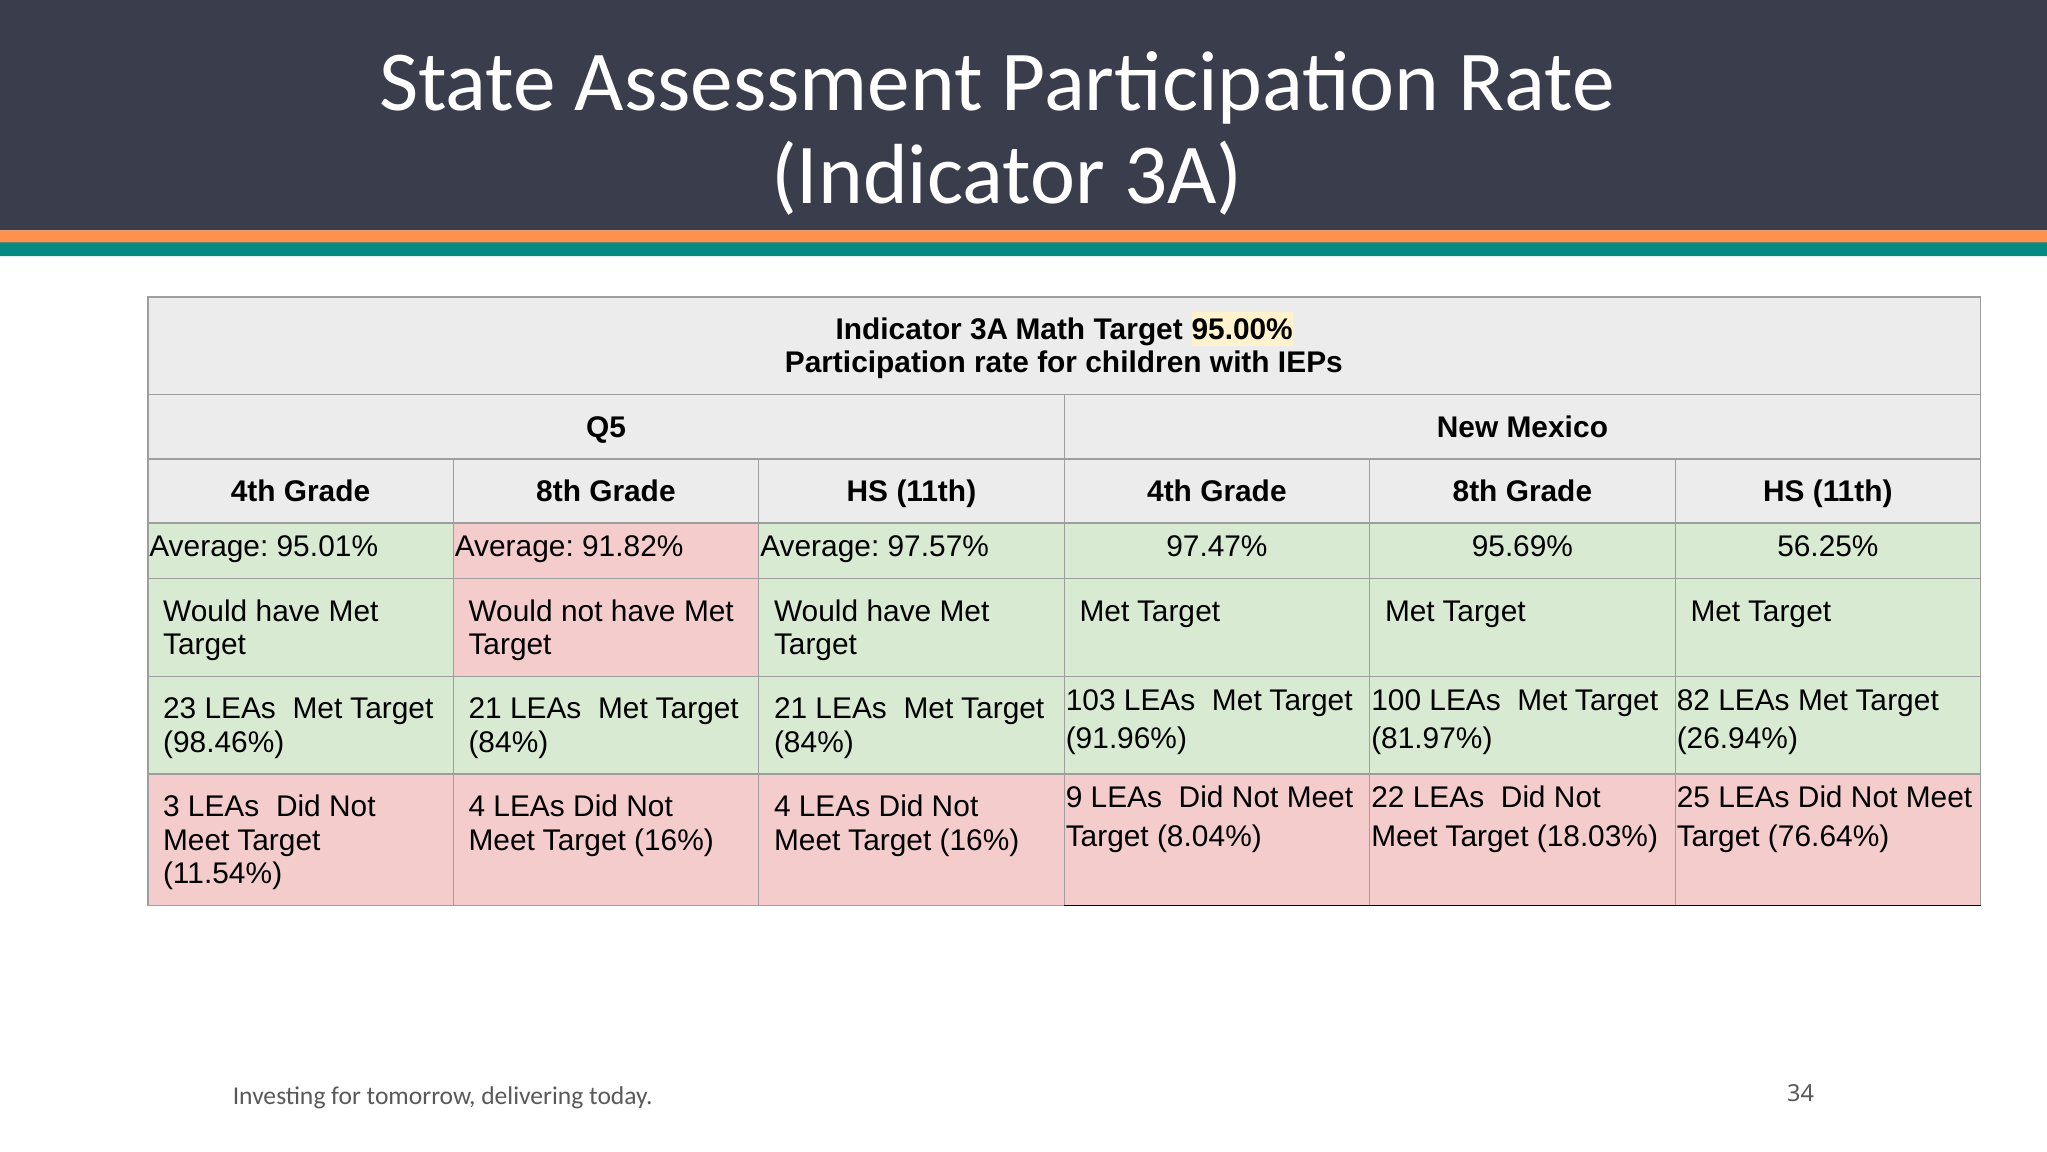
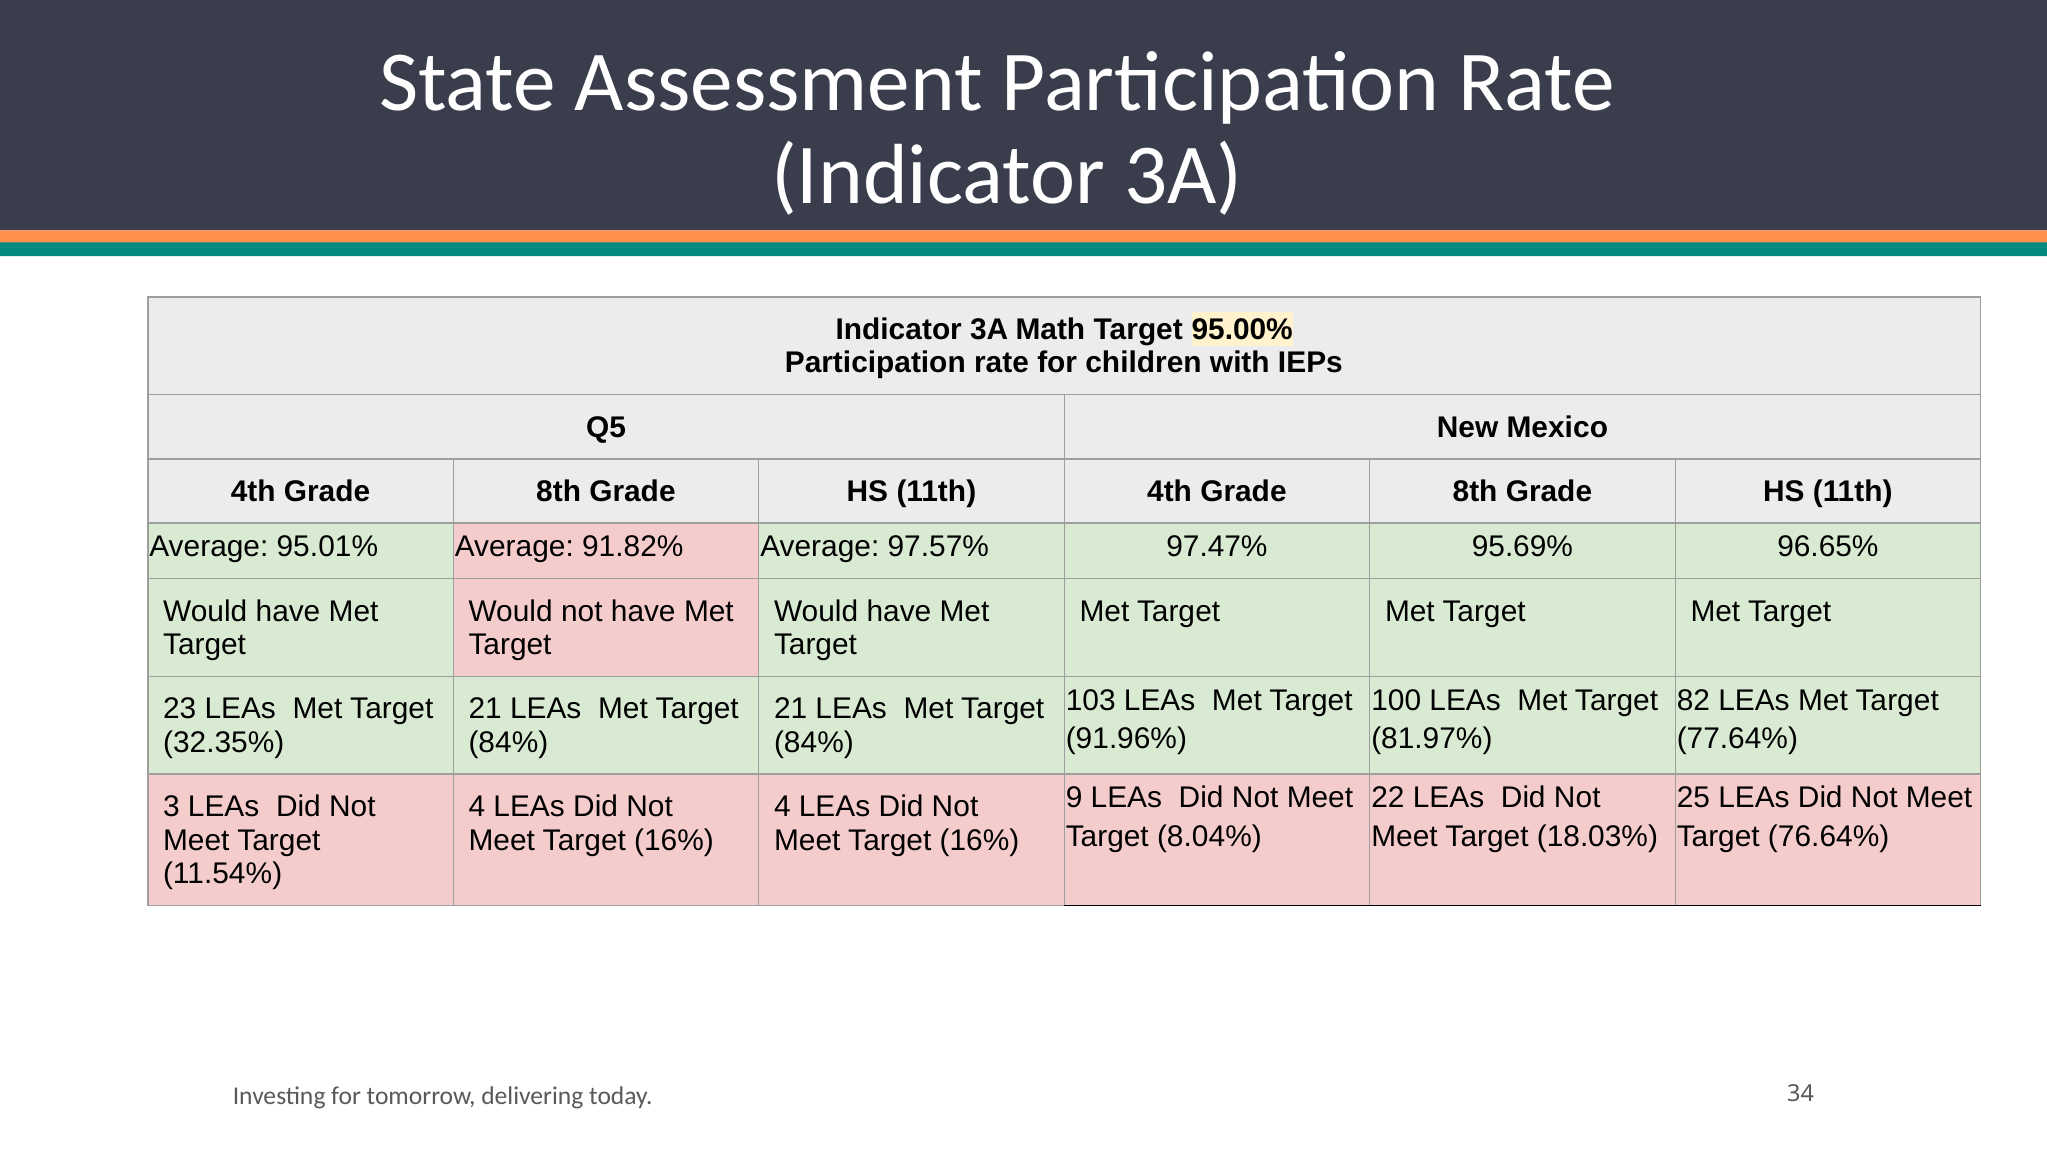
56.25%: 56.25% -> 96.65% (1828, 547)
26.94%: 26.94% -> 77.64% (1737, 738)
98.46%: 98.46% -> 32.35% (224, 742)
